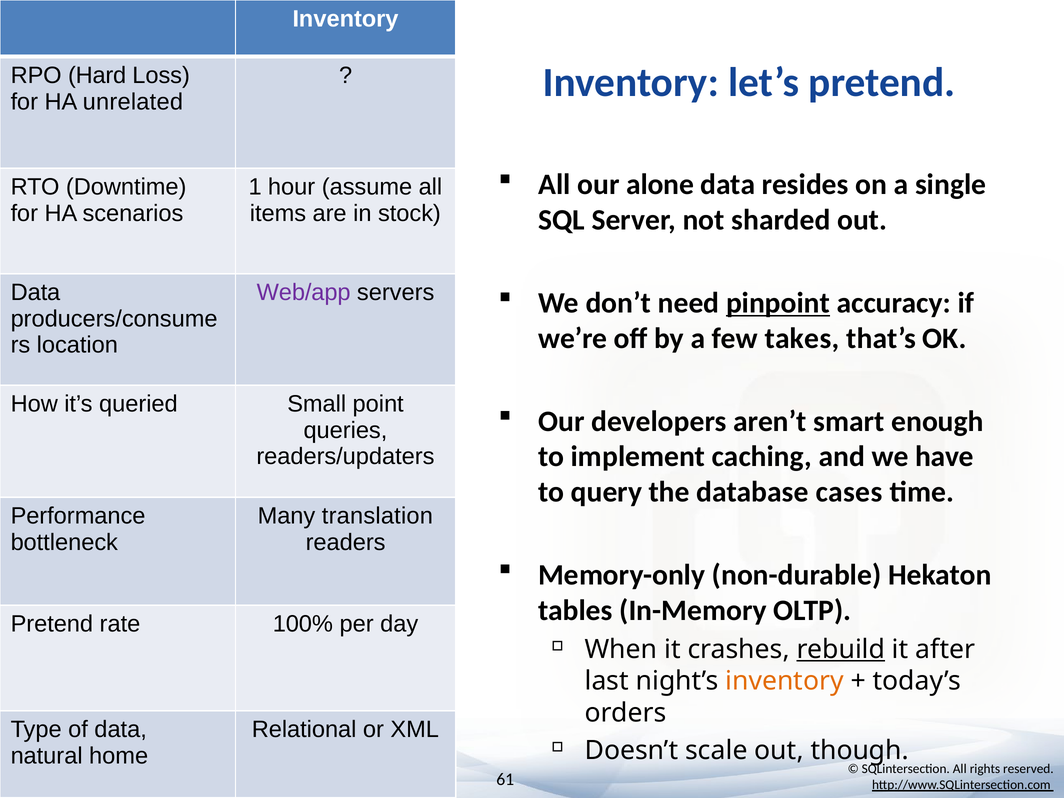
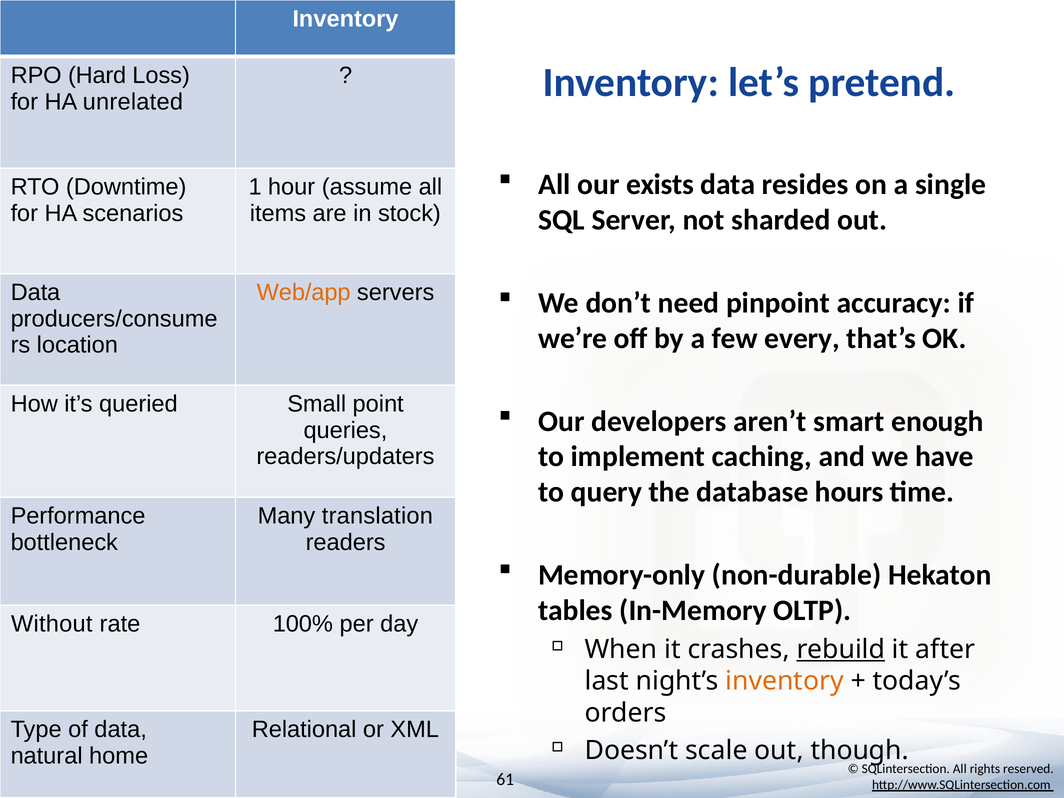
alone: alone -> exists (660, 185)
Web/app colour: purple -> orange (304, 292)
pinpoint underline: present -> none (778, 303)
takes: takes -> every (802, 338)
cases: cases -> hours (849, 492)
Pretend: Pretend -> Without (52, 624)
